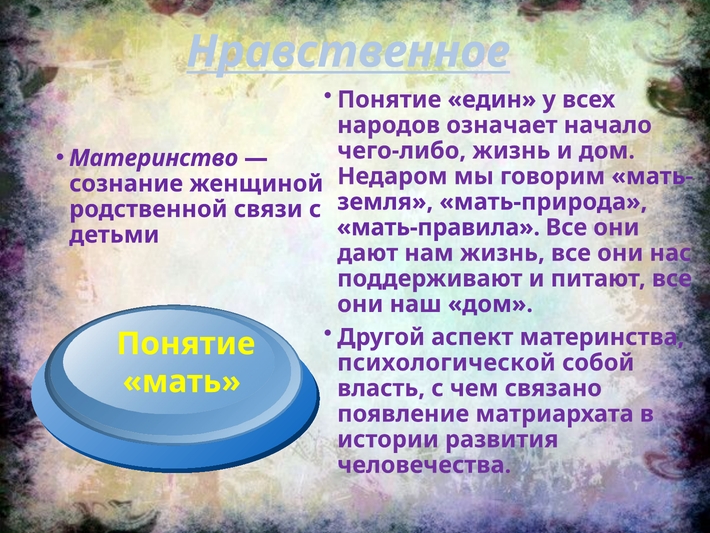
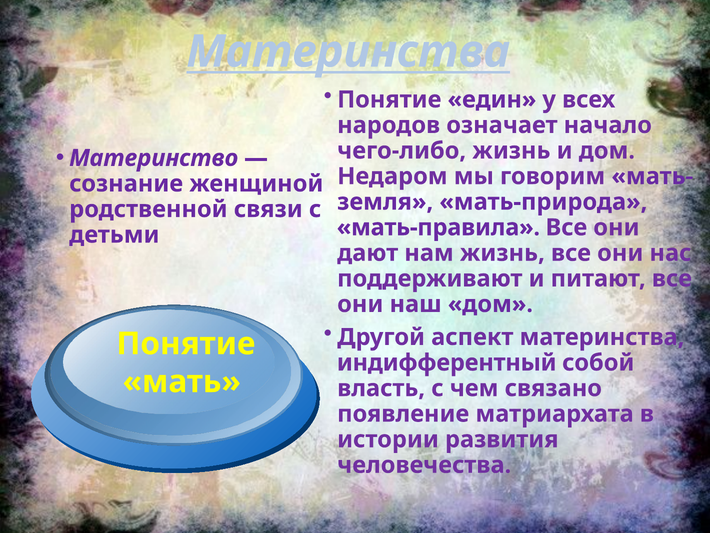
Нравственное: Нравственное -> Материнства (348, 52)
психологической: психологической -> индифферентный (447, 362)
